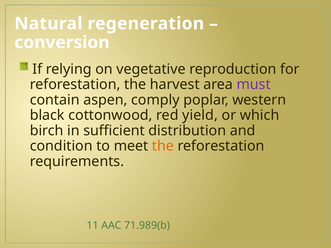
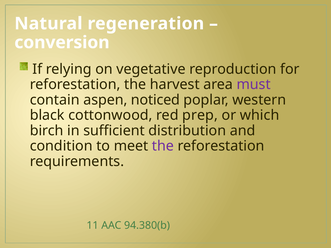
comply: comply -> noticed (155, 100)
yield: yield -> prep (200, 115)
the colour: orange -> purple (163, 146)
71.989(b: 71.989(b -> 94.380(b (147, 226)
